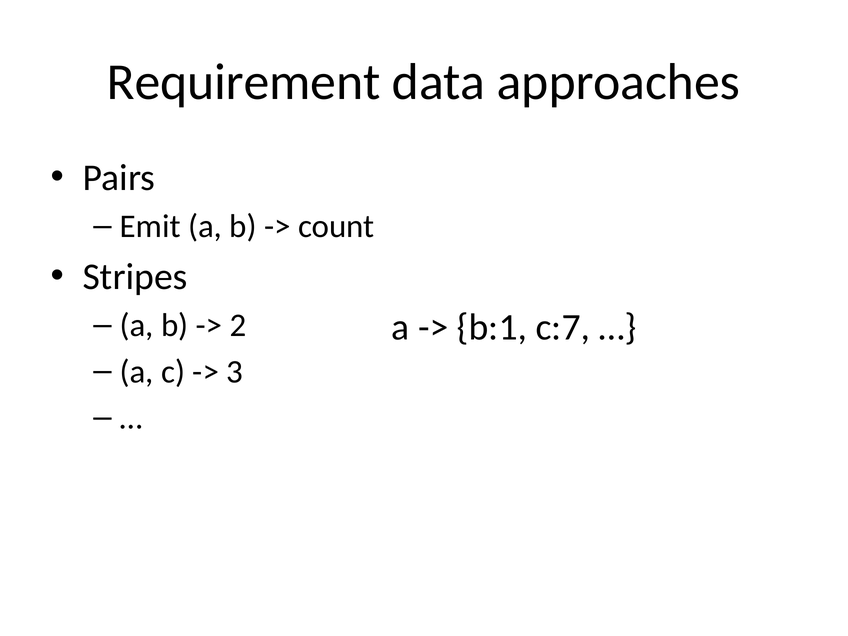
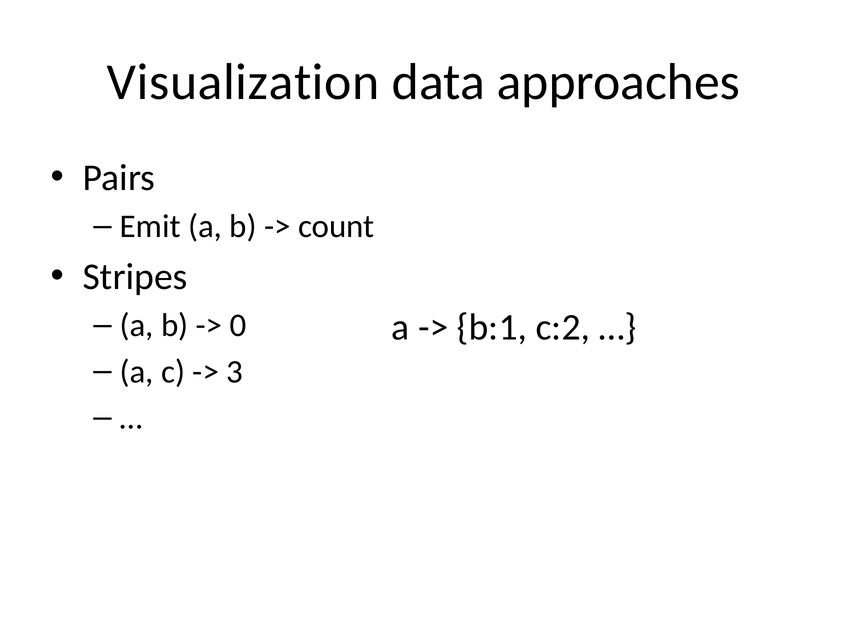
Requirement: Requirement -> Visualization (243, 82)
2: 2 -> 0 (238, 326)
c:7: c:7 -> c:2 (563, 327)
